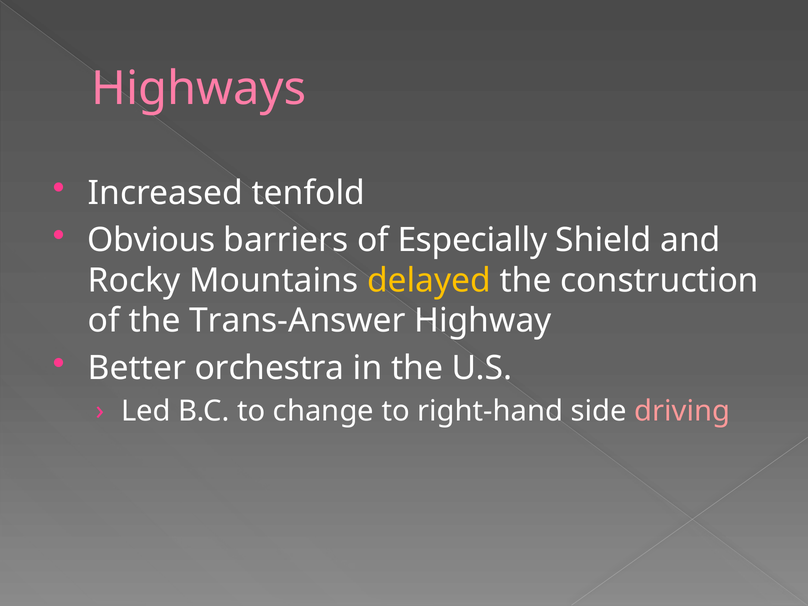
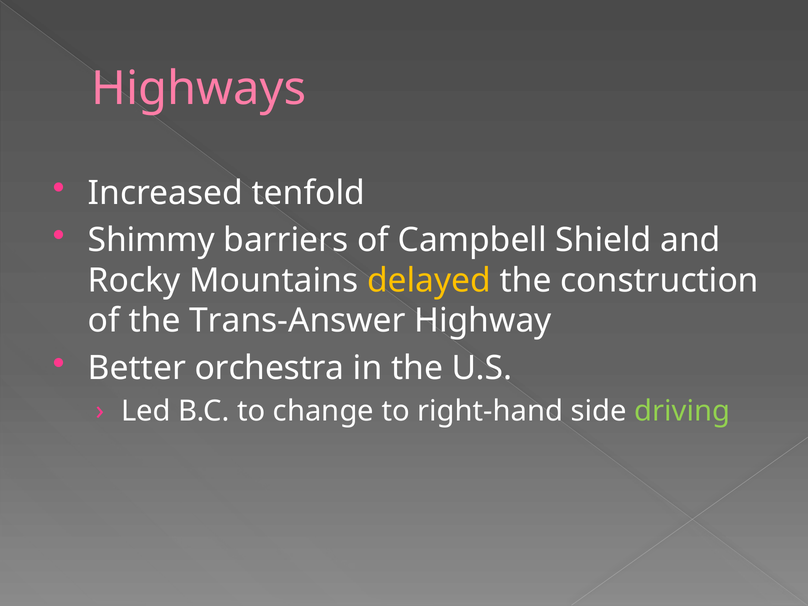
Obvious: Obvious -> Shimmy (151, 240)
Especially: Especially -> Campbell (472, 240)
driving colour: pink -> light green (682, 411)
